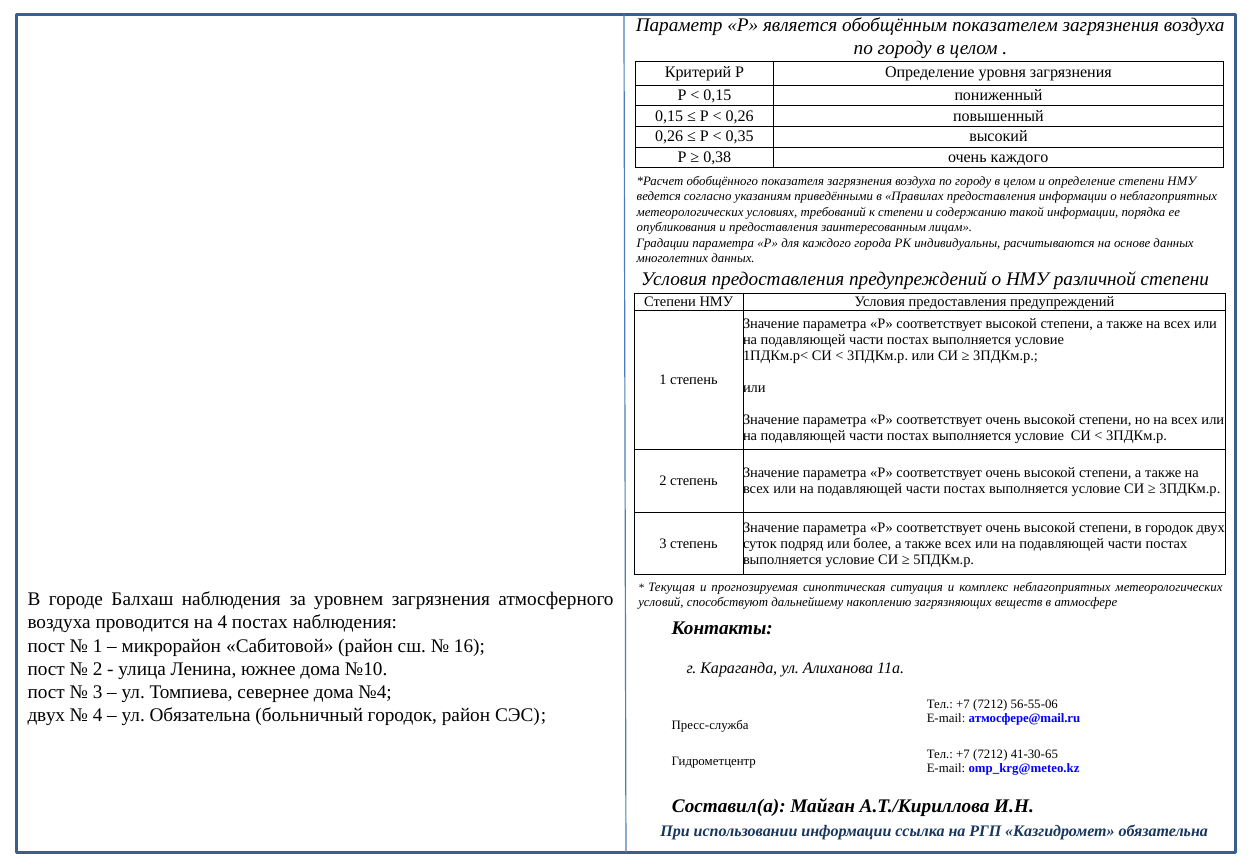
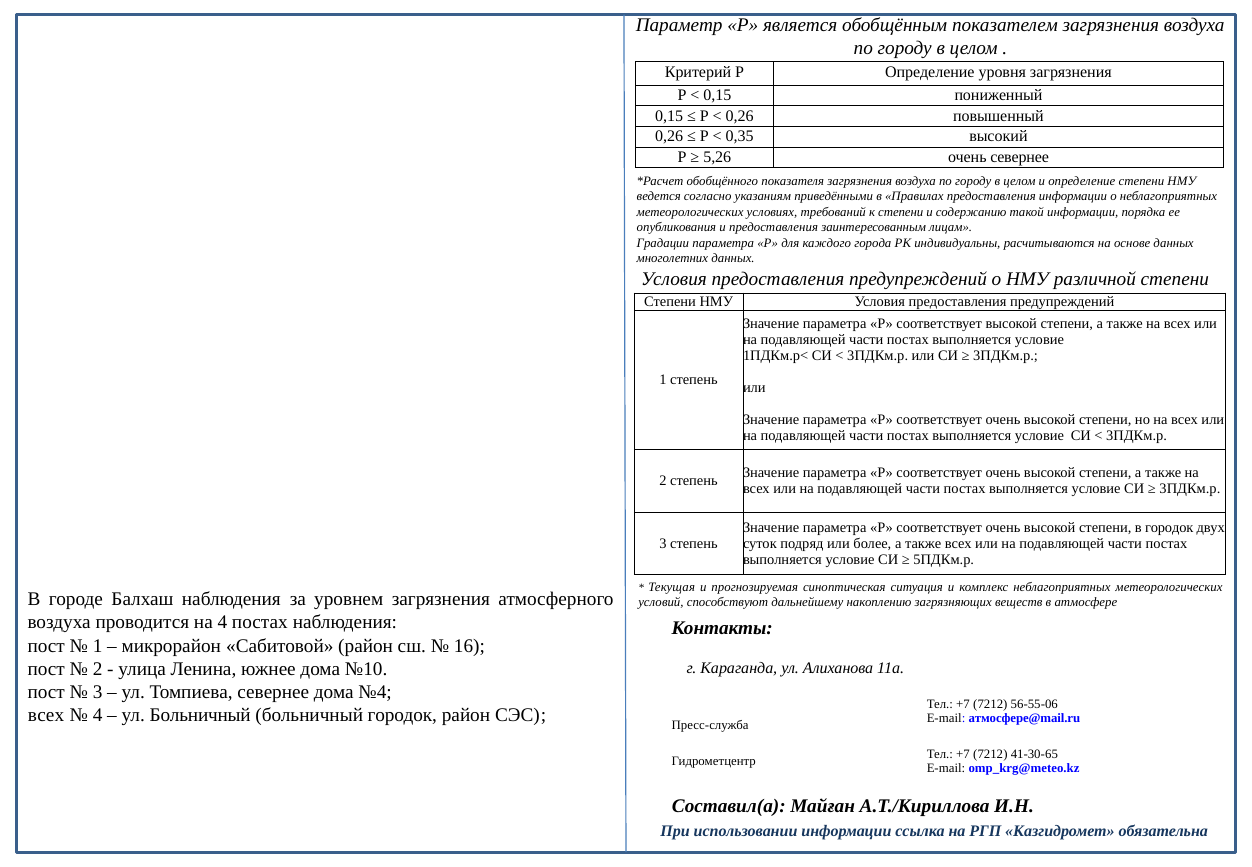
0,38: 0,38 -> 5,26 (717, 157)
очень каждого: каждого -> севернее (1020, 157)
двух: двух -> всех (46, 715)
ул Обязательна: Обязательна -> Больничный (200, 715)
